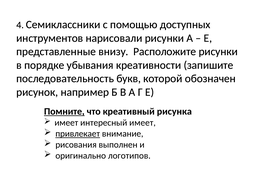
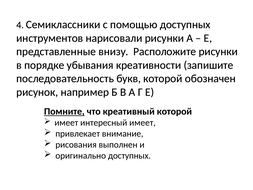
креативный рисунка: рисунка -> которой (174, 111)
привлекает underline: present -> none (78, 134)
оригинально логотипов: логотипов -> доступных (129, 155)
